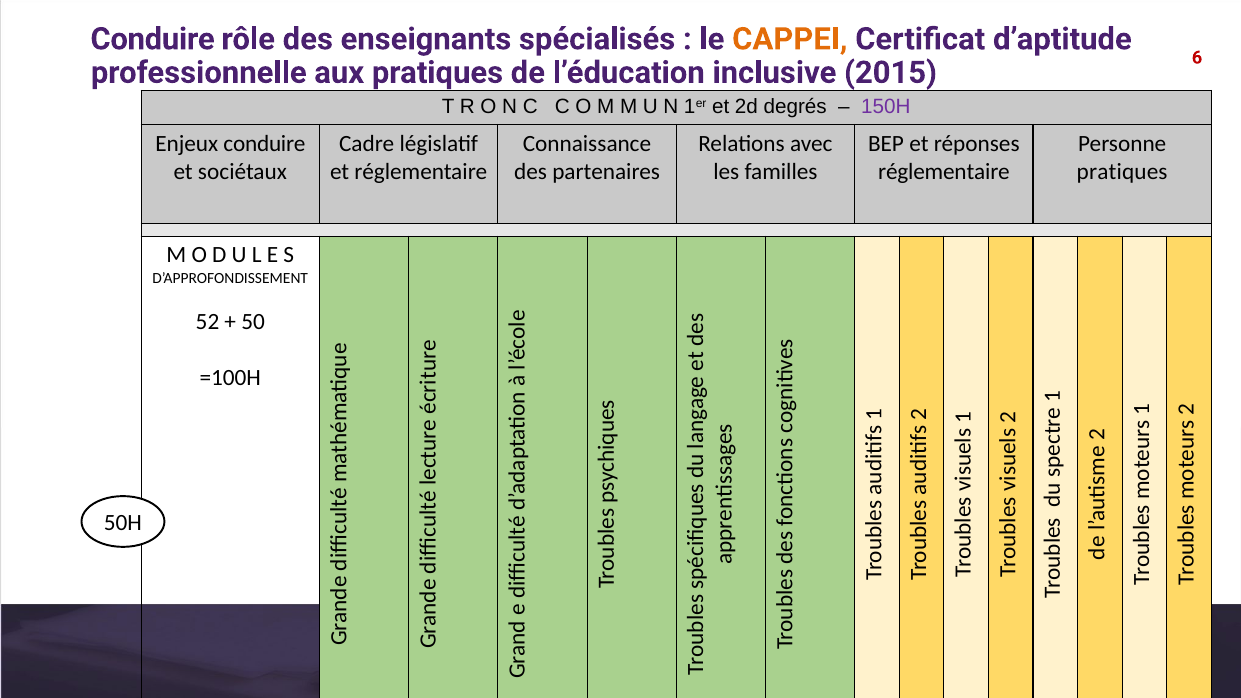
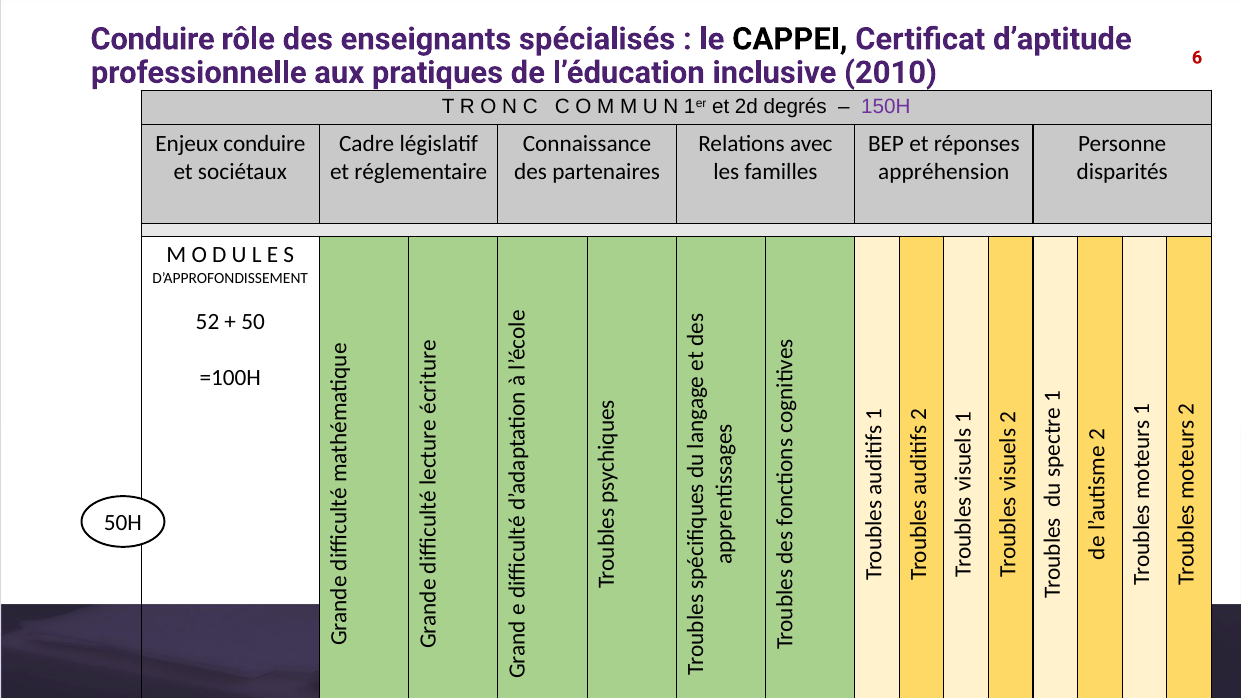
CAPPEI colour: orange -> black (790, 39)
2015: 2015 -> 2010 (891, 73)
réglementaire: réglementaire -> appréhension (944, 172)
pratiques: pratiques -> disparités (1122, 172)
